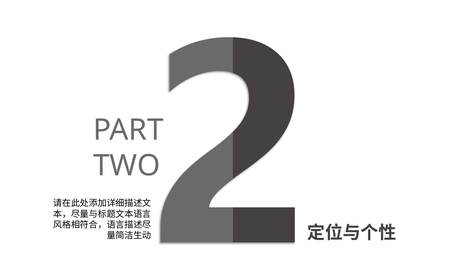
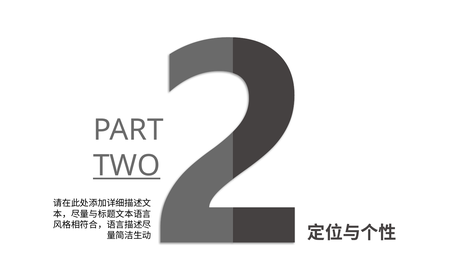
TWO underline: none -> present (127, 166)
